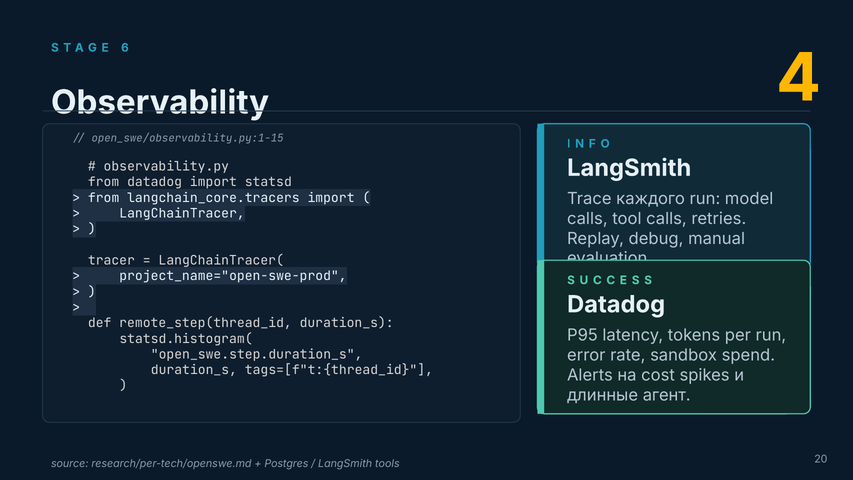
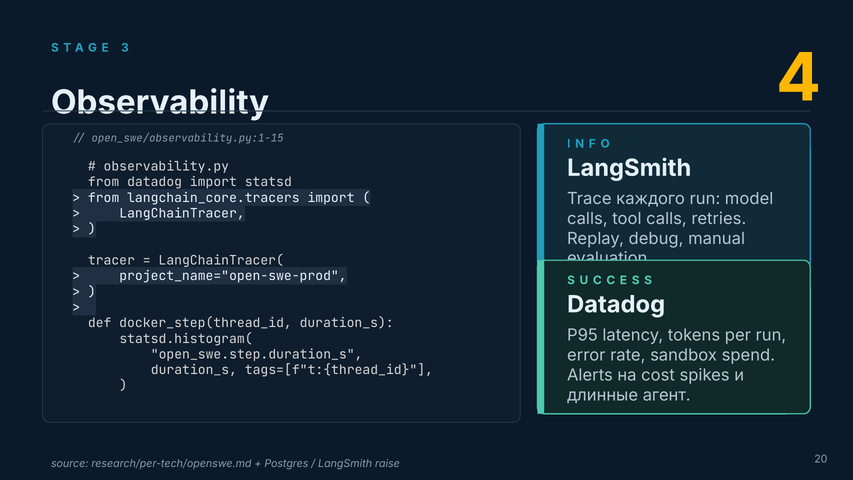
6: 6 -> 3 (125, 48)
remote_step(thread_id: remote_step(thread_id -> docker_step(thread_id (206, 323)
tools: tools -> raise (387, 463)
